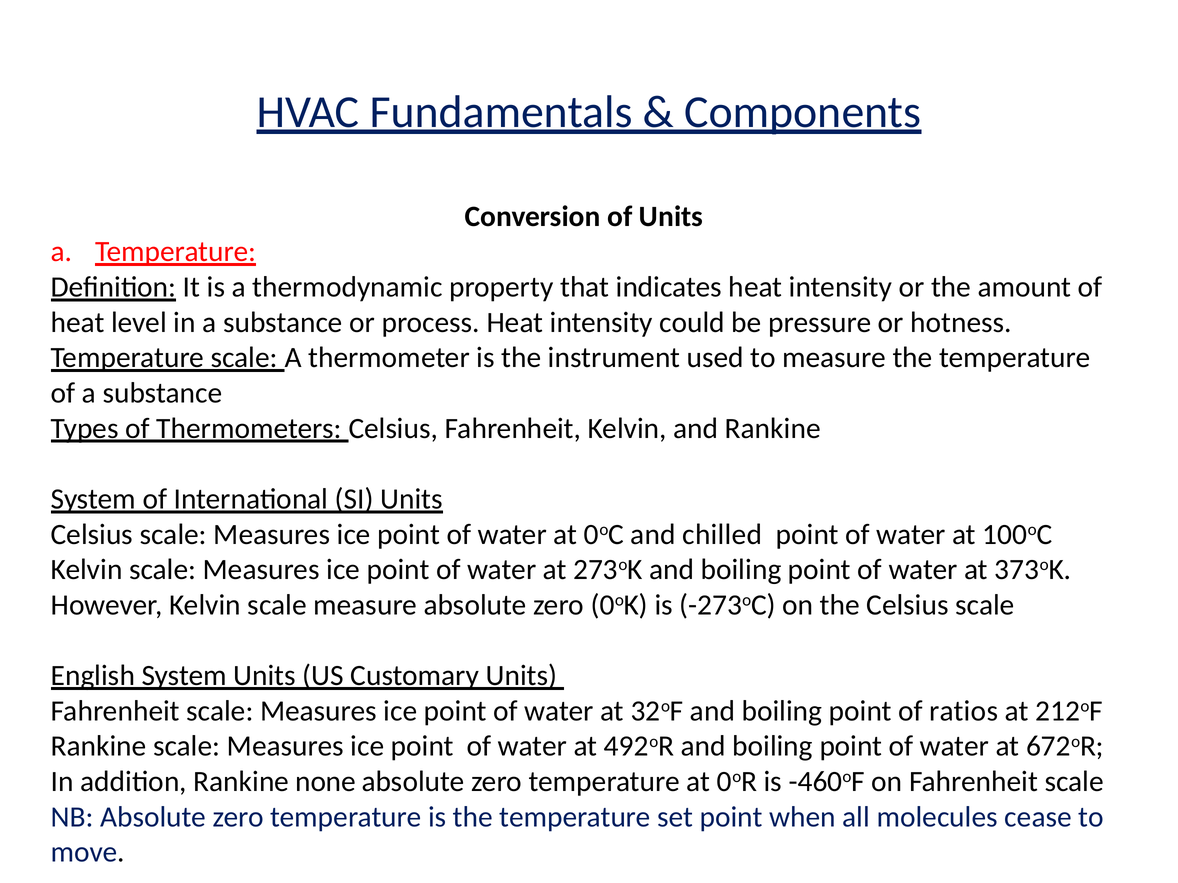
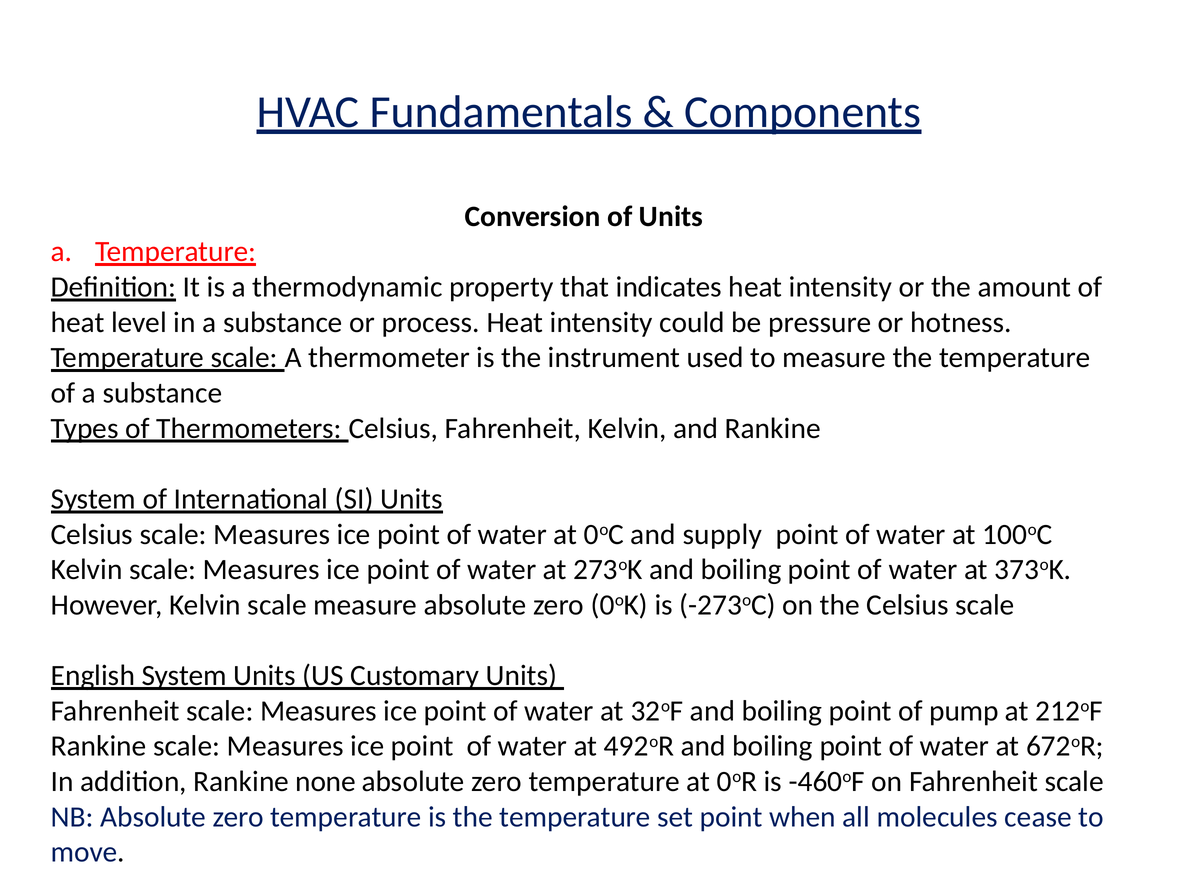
chilled: chilled -> supply (722, 535)
ratios: ratios -> pump (964, 711)
